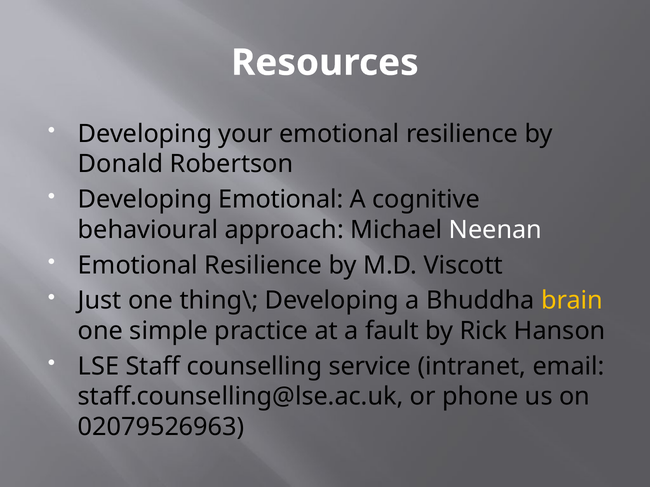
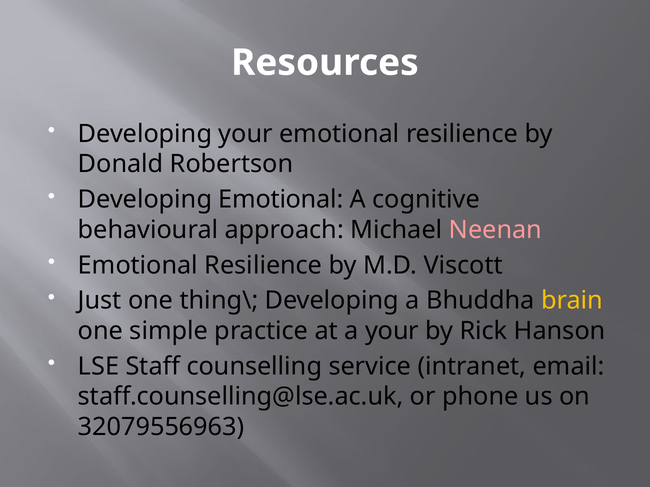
Neenan colour: white -> pink (495, 230)
a fault: fault -> your (392, 331)
02079526963: 02079526963 -> 32079556963 (161, 427)
